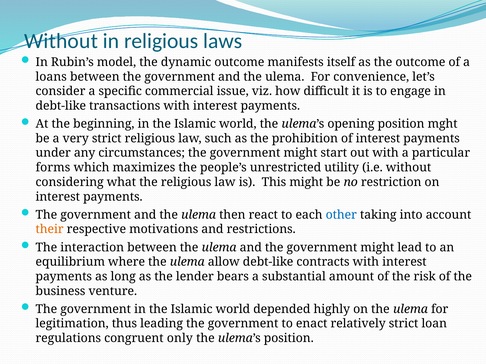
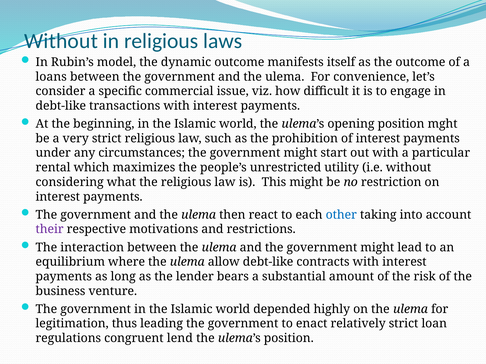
forms: forms -> rental (53, 168)
their colour: orange -> purple (50, 230)
only: only -> lend (180, 339)
